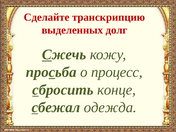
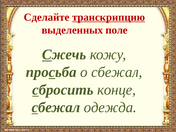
транскрипцию underline: none -> present (109, 17)
долг: долг -> поле (117, 30)
о процесс: процесс -> сбежал (117, 72)
